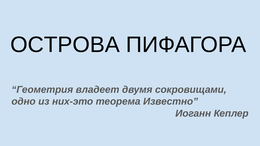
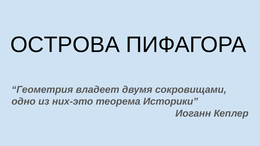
Известно: Известно -> Историки (171, 102)
